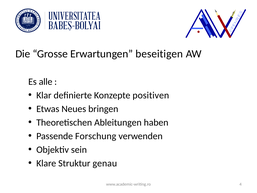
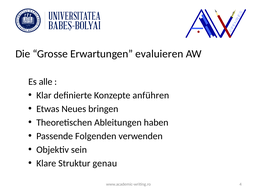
beseitigen: beseitigen -> evaluieren (159, 54)
positiven: positiven -> anführen (151, 95)
Forschung: Forschung -> Folgenden (96, 136)
